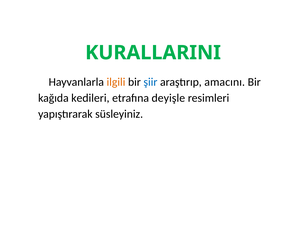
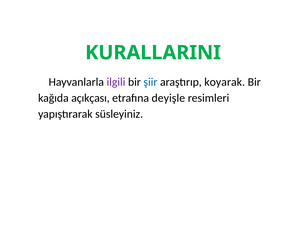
ilgili colour: orange -> purple (116, 82)
amacını: amacını -> koyarak (225, 82)
kedileri: kedileri -> açıkçası (90, 98)
